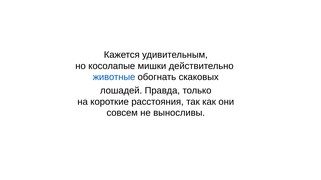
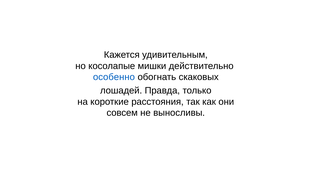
животные: животные -> особенно (114, 77)
